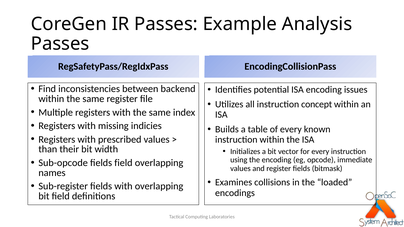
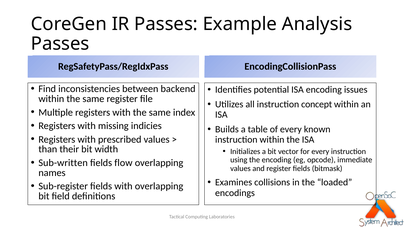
Sub-opcode: Sub-opcode -> Sub-written (63, 163)
fields field: field -> flow (123, 163)
